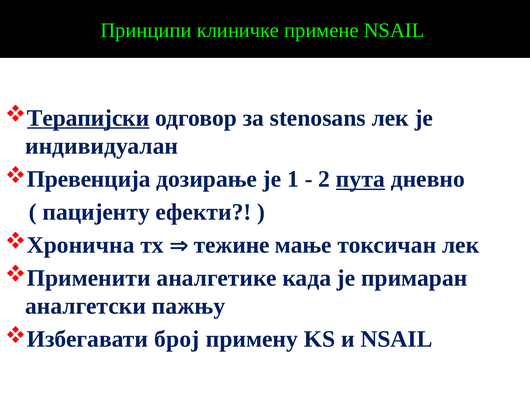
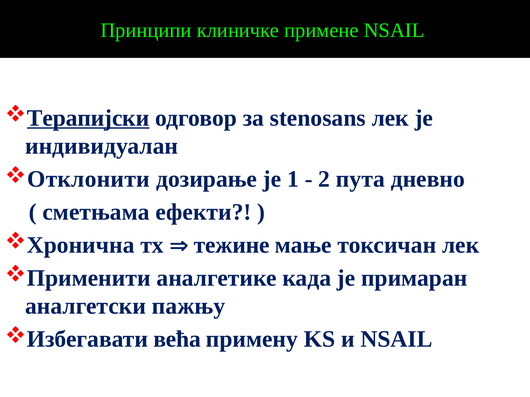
Превенција: Превенција -> Отклонити (88, 179)
пута underline: present -> none (360, 179)
пацијенту: пацијенту -> сметњама (96, 212)
број: број -> већа (177, 340)
